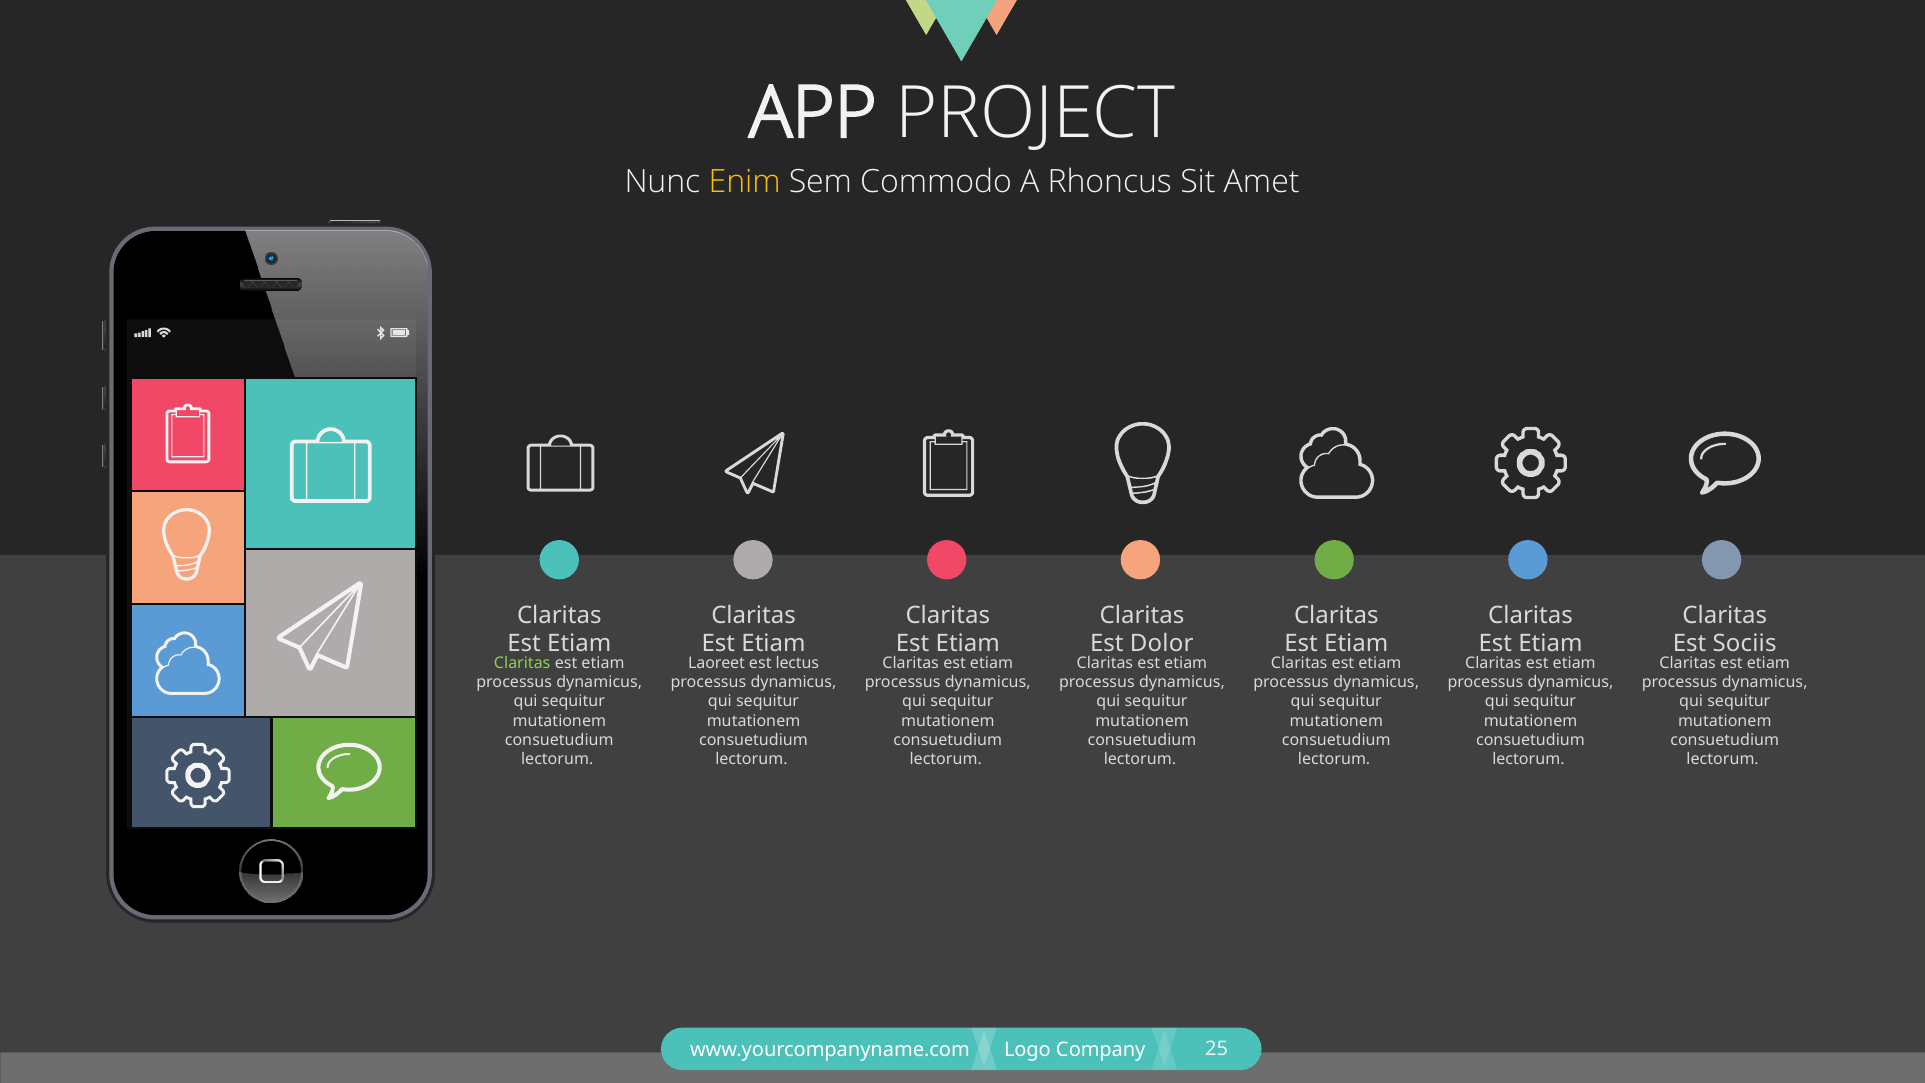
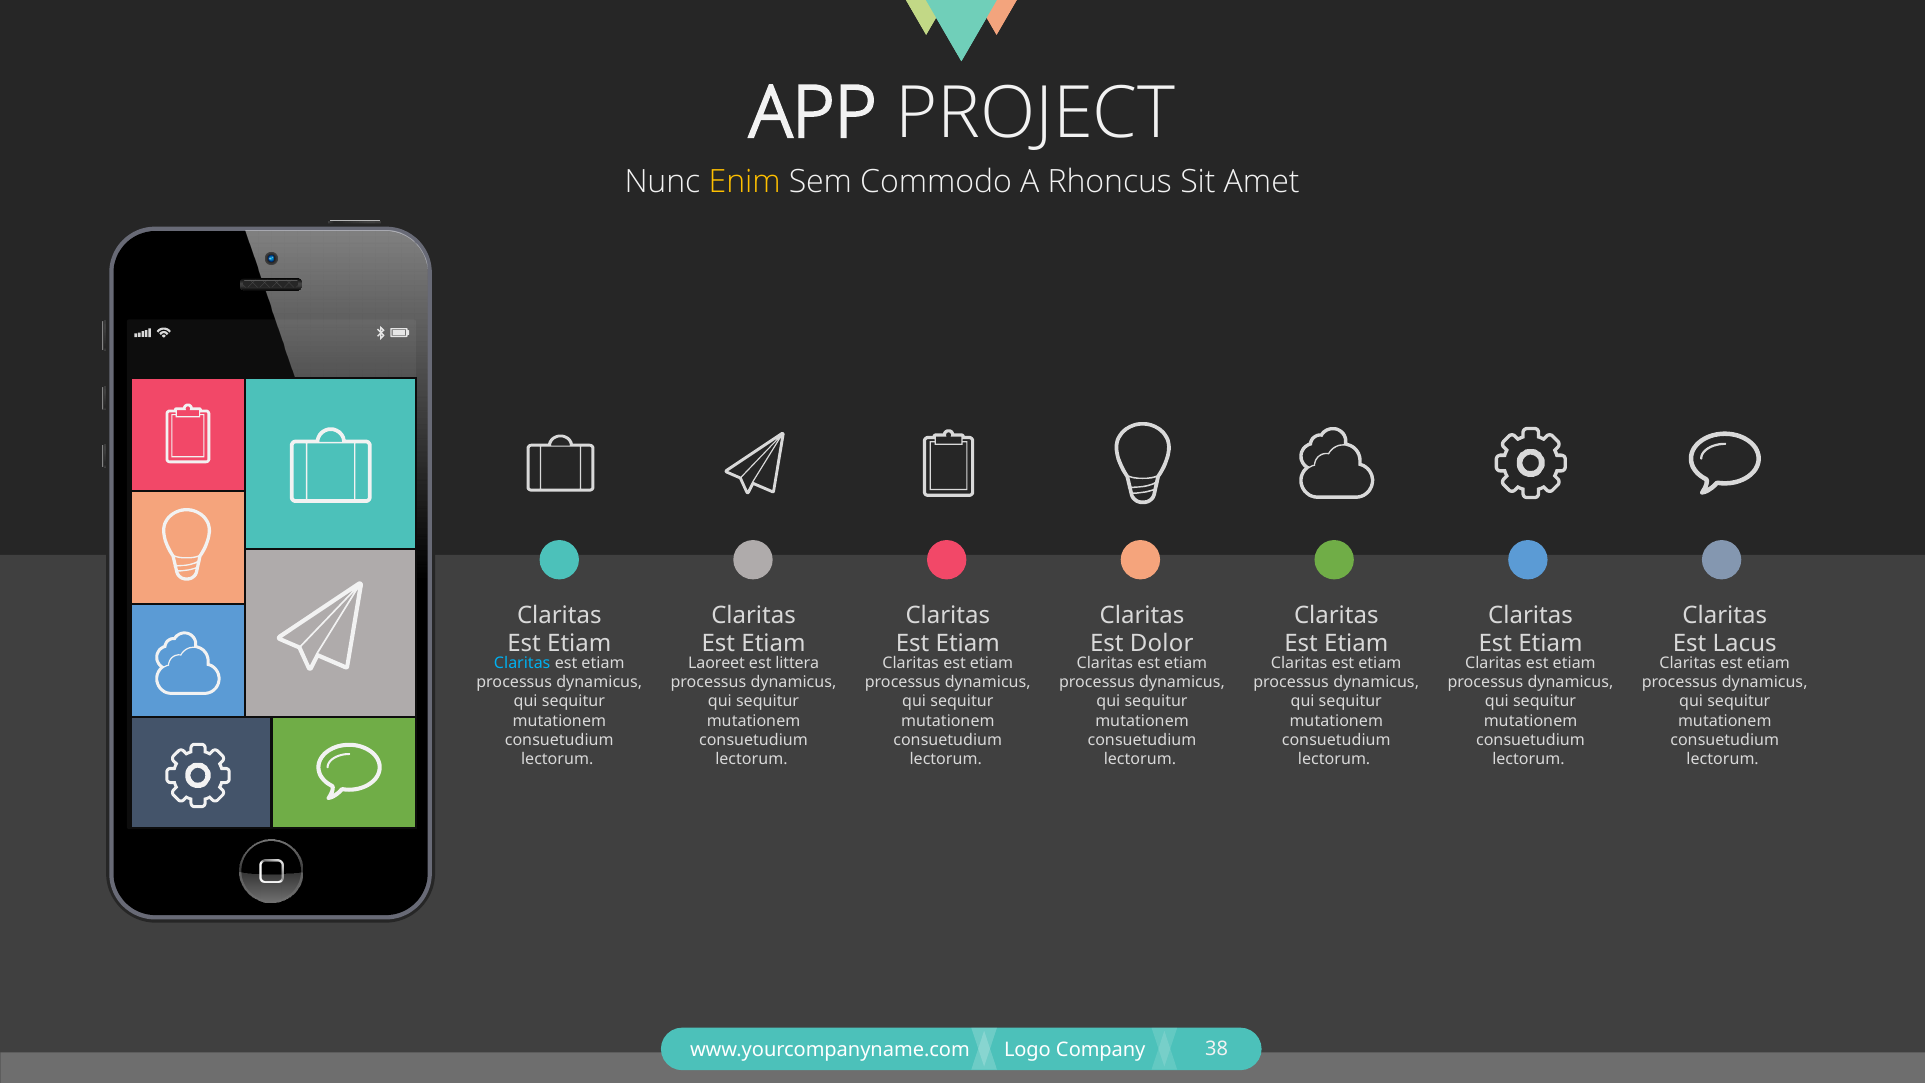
Sociis: Sociis -> Lacus (1745, 644)
Claritas colour: light green -> light blue (522, 663)
lectus: lectus -> littera (797, 663)
25: 25 -> 38 (1217, 1048)
